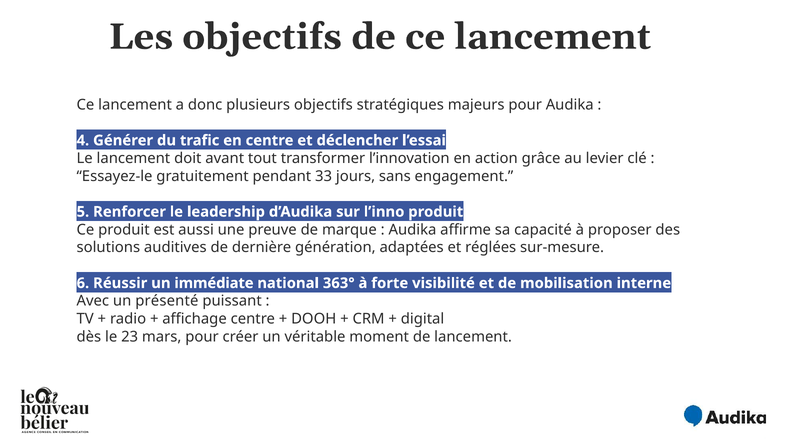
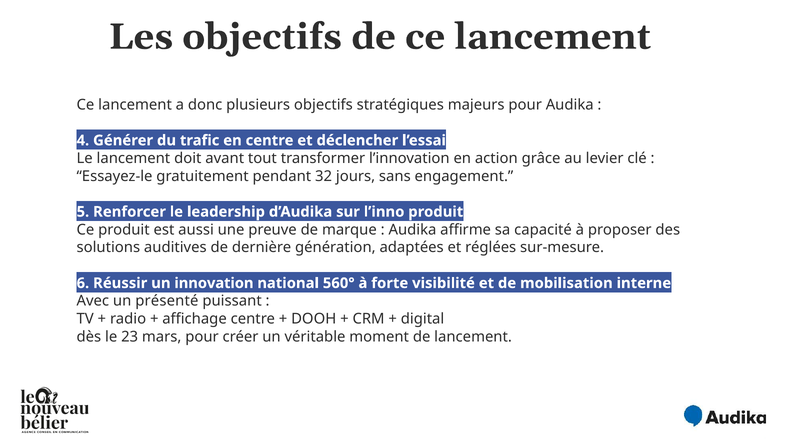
33: 33 -> 32 (324, 176)
immédiate: immédiate -> innovation (214, 283)
363°: 363° -> 560° (339, 283)
